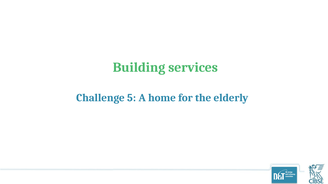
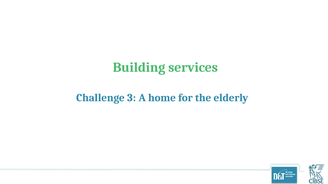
5: 5 -> 3 (132, 98)
